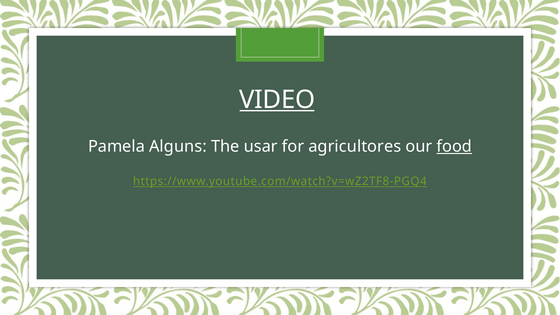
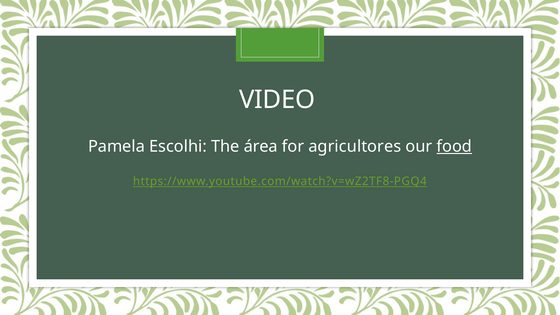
VIDEO underline: present -> none (277, 100)
Alguns: Alguns -> Escolhi (178, 146)
usar: usar -> área (261, 146)
